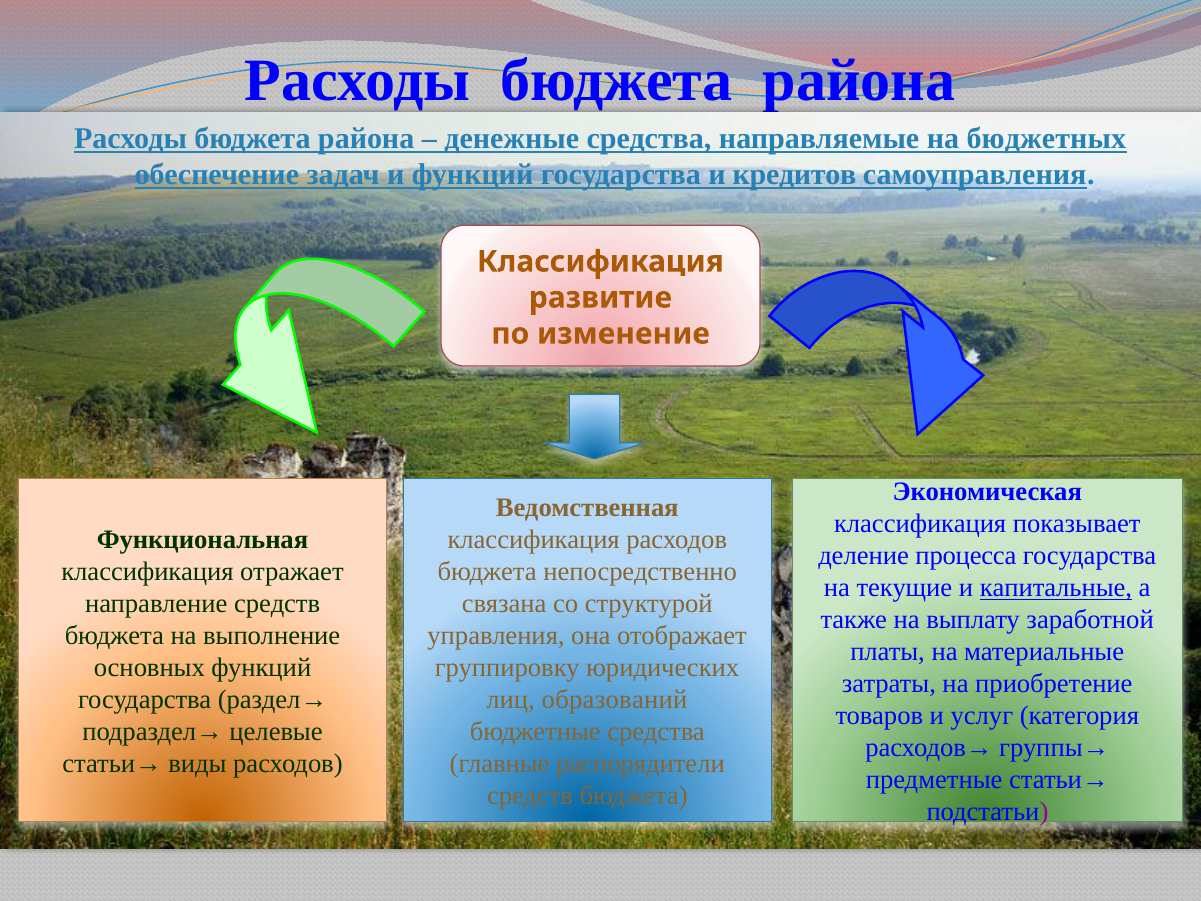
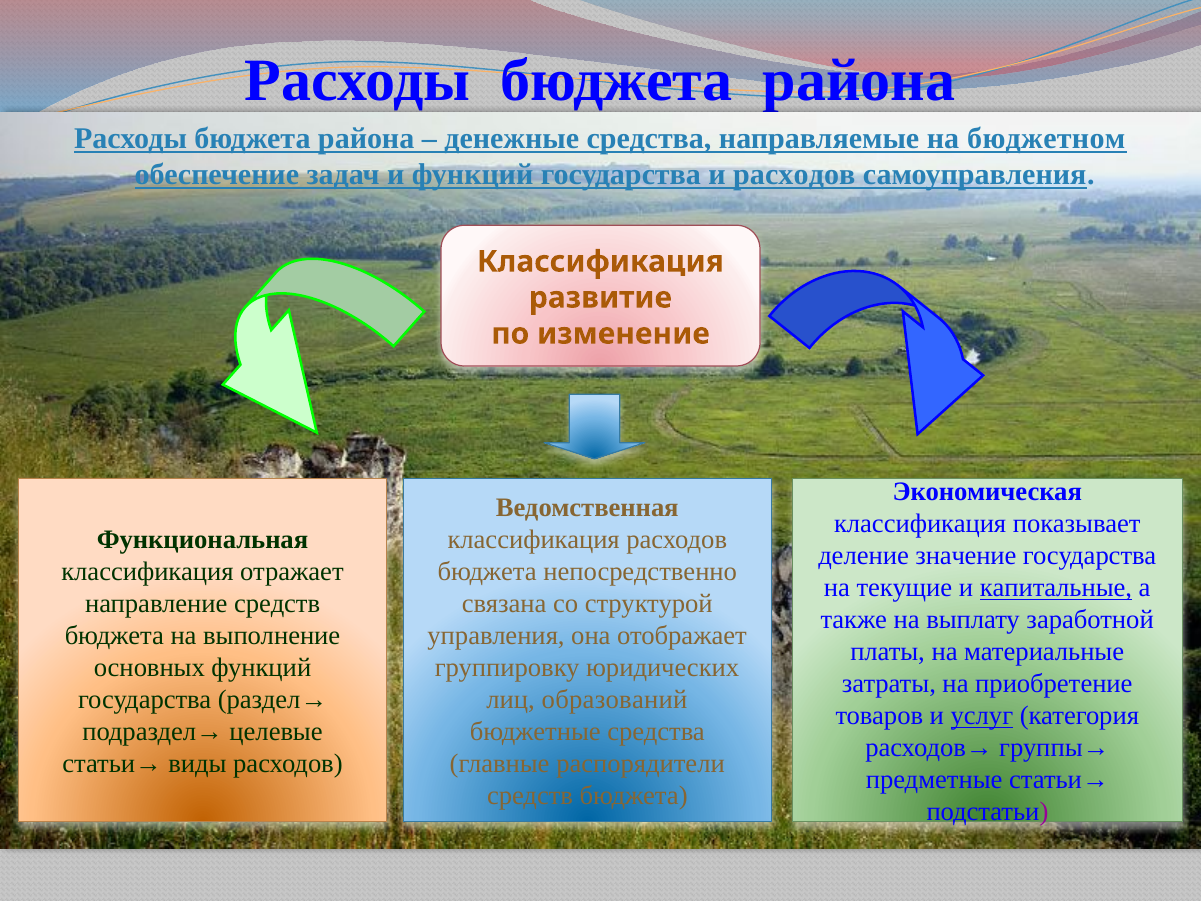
бюджетных: бюджетных -> бюджетном (1046, 139)
и кредитов: кредитов -> расходов (794, 175)
процесса: процесса -> значение (966, 556)
услуг underline: none -> present (982, 716)
